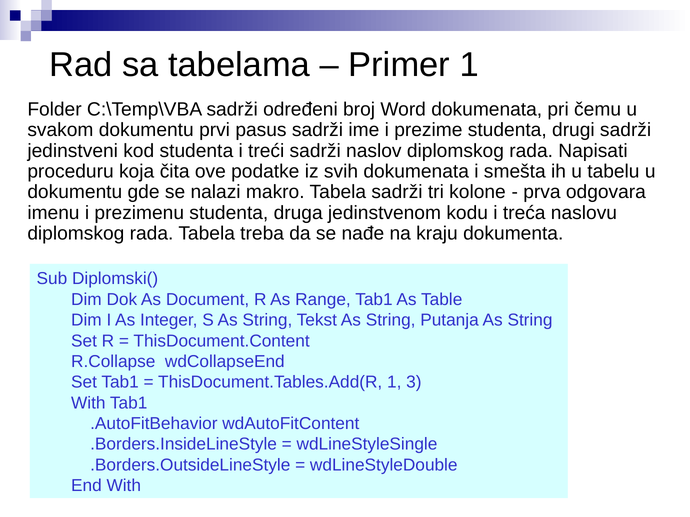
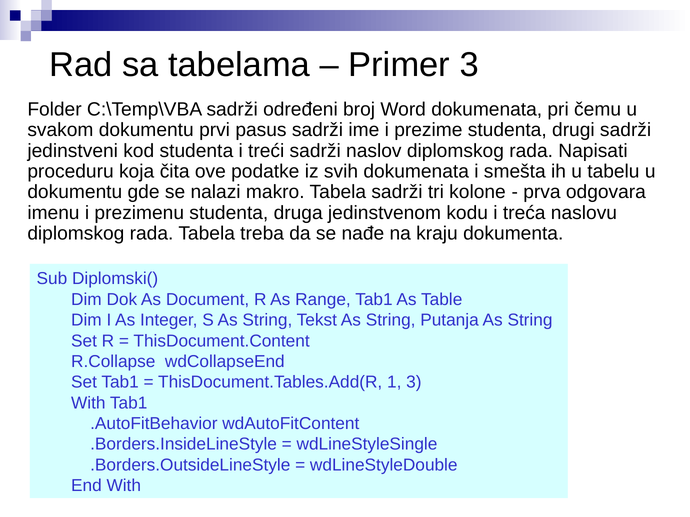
Primer 1: 1 -> 3 (469, 65)
